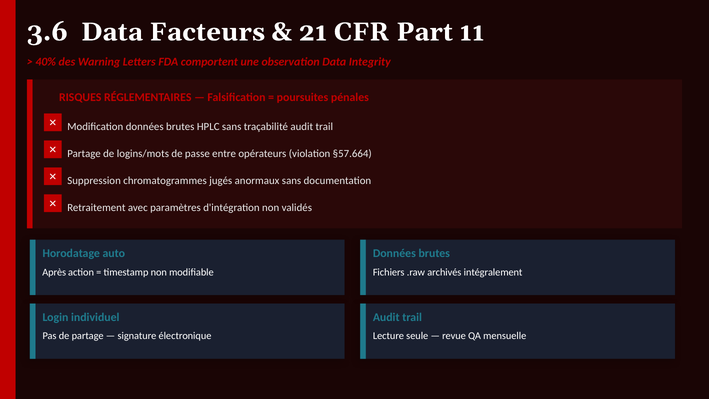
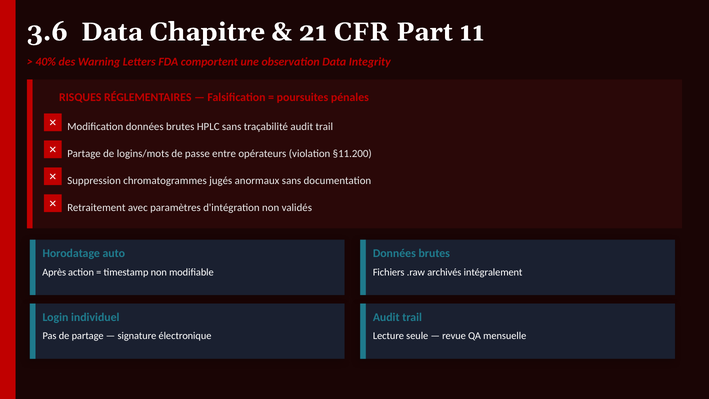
Facteurs: Facteurs -> Chapitre (207, 32)
§57.664: §57.664 -> §11.200 (352, 154)
